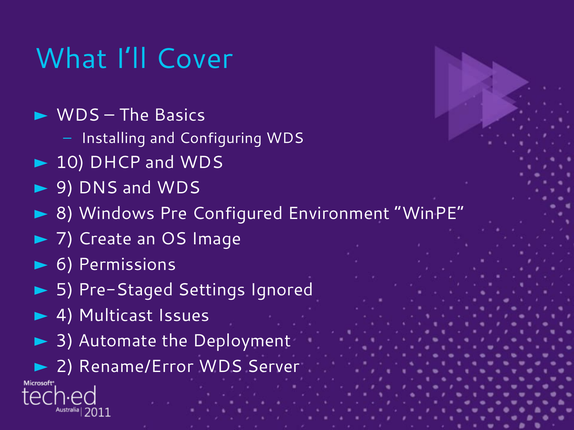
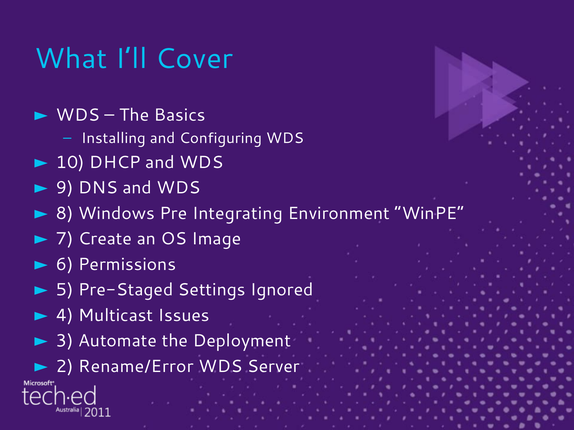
Configured: Configured -> Integrating (237, 214)
